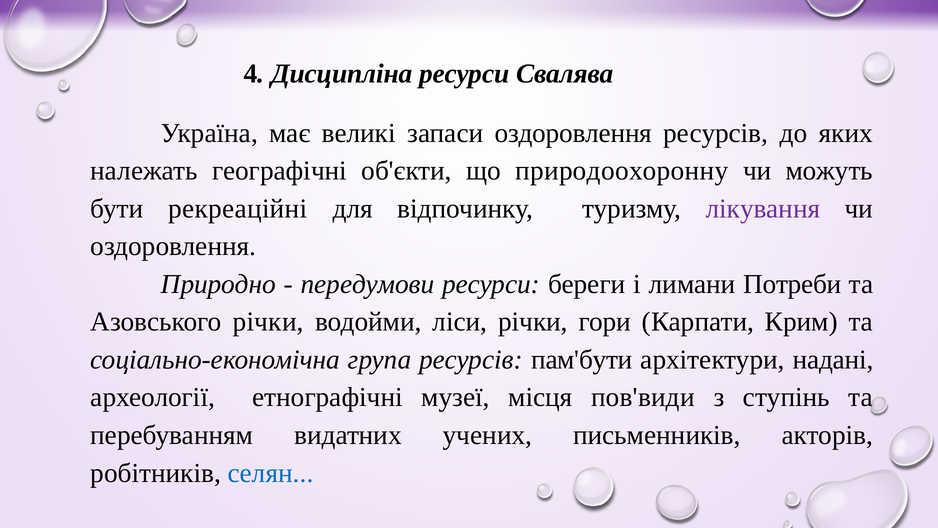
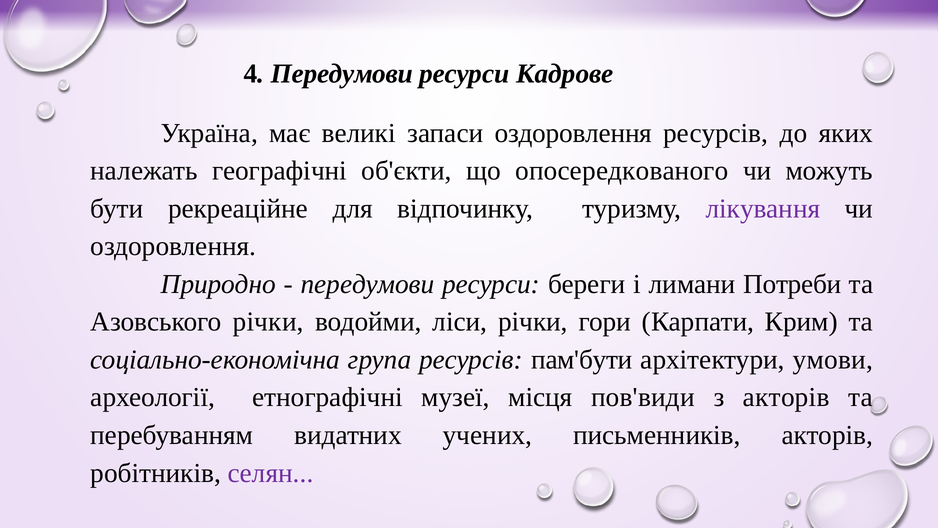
4 Дисципліна: Дисципліна -> Передумови (342, 74)
Свалява: Свалява -> Кадрове (565, 74)
природоохоронну: природоохоронну -> опосередкованого (622, 171)
рекреаційні: рекреаційні -> рекреаційне (238, 208)
надані: надані -> умови (833, 359)
з ступінь: ступінь -> акторів (786, 397)
селян colour: blue -> purple (271, 473)
